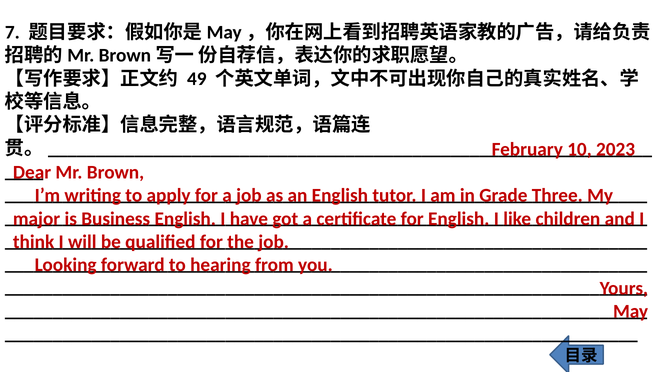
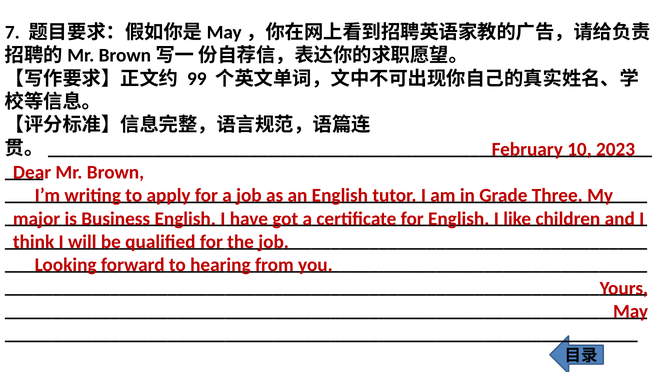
49: 49 -> 99 (197, 79)
